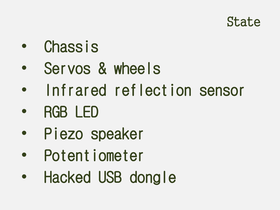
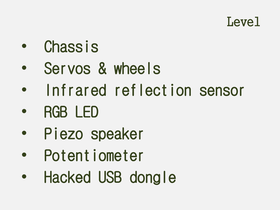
State: State -> Level (244, 22)
